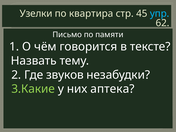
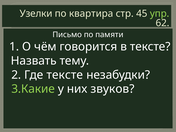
упр colour: light blue -> light green (160, 14)
Где звуков: звуков -> тексте (65, 75)
аптека: аптека -> звуков (112, 89)
